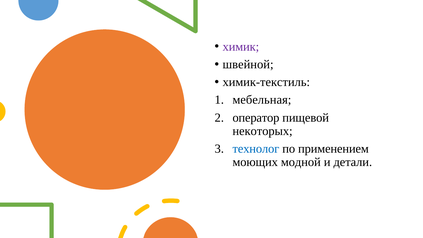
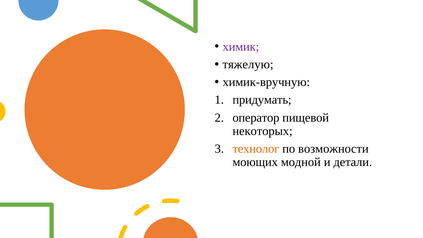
швейной: швейной -> тяжелую (248, 64)
химик-текстиль: химик-текстиль -> химик-вручную (266, 82)
мебельная: мебельная -> придумать (262, 100)
технолог colour: blue -> orange (256, 149)
применением: применением -> возможности (333, 149)
